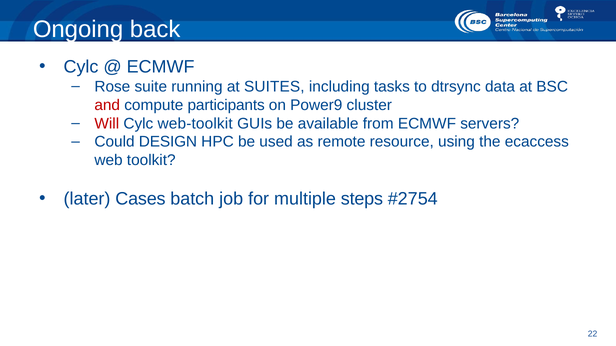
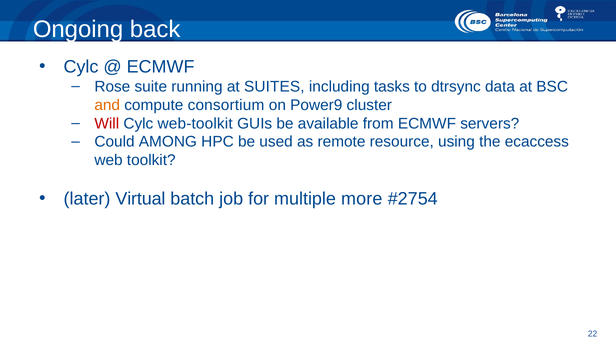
and colour: red -> orange (107, 105)
participants: participants -> consortium (226, 105)
DESIGN: DESIGN -> AMONG (168, 142)
Cases: Cases -> Virtual (140, 199)
steps: steps -> more (362, 199)
